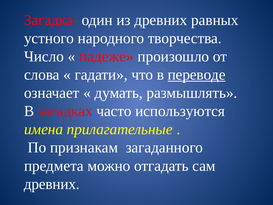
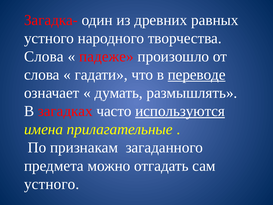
Число: Число -> Слова (44, 56)
используются underline: none -> present (180, 111)
древних: древних -> устного (52, 184)
